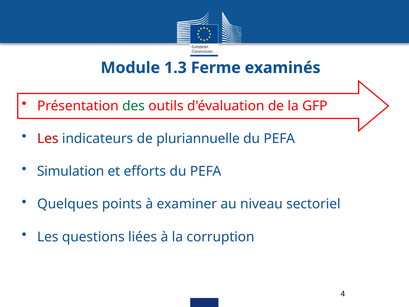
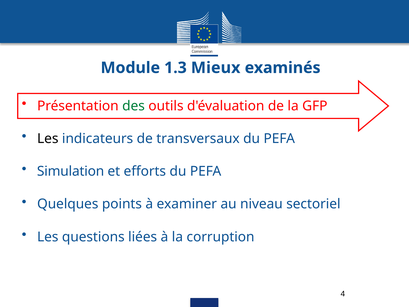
Ferme: Ferme -> Mieux (216, 68)
Les colour: red -> black (48, 138)
pluriannuelle: pluriannuelle -> transversaux (198, 138)
